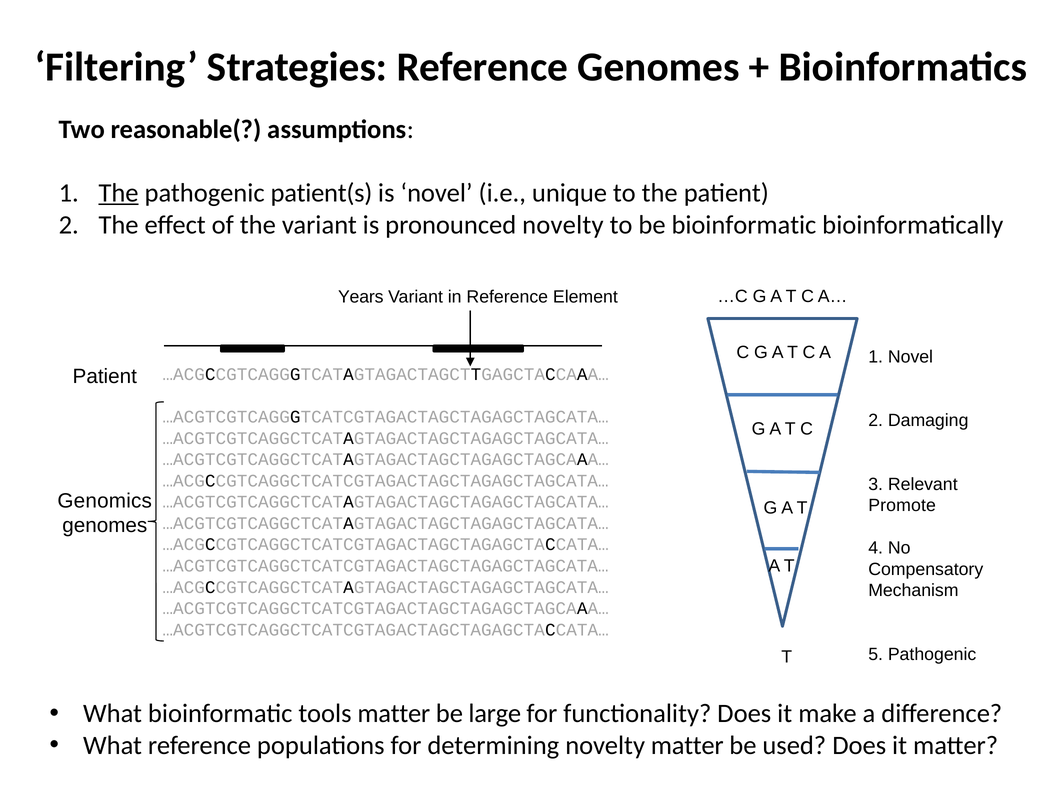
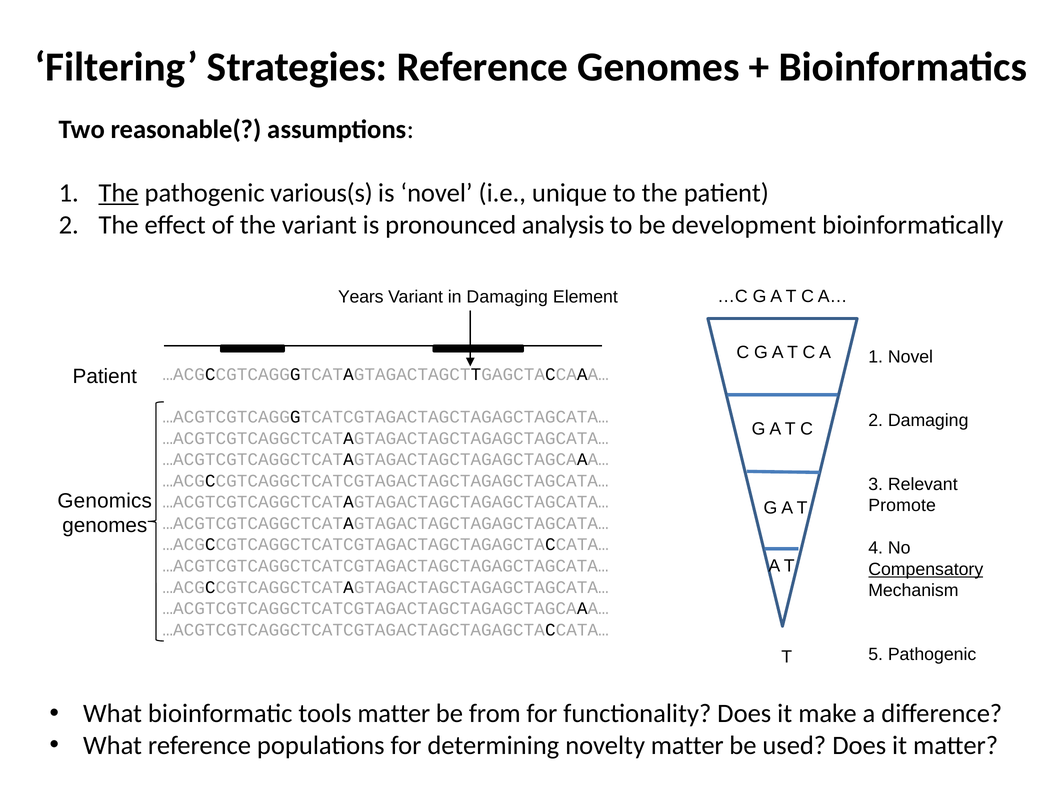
patient(s: patient(s -> various(s (321, 193)
pronounced novelty: novelty -> analysis (563, 225)
be bioinformatic: bioinformatic -> development (744, 225)
in Reference: Reference -> Damaging (507, 297)
Compensatory underline: none -> present (926, 569)
large: large -> from (495, 714)
